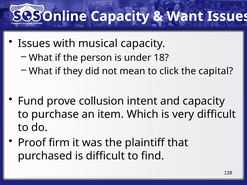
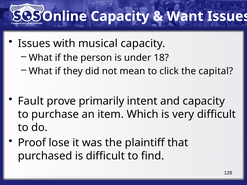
Fund: Fund -> Fault (31, 101)
collusion: collusion -> primarily (101, 101)
firm: firm -> lose (59, 143)
